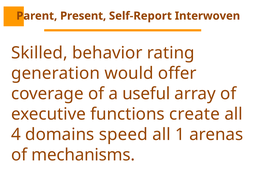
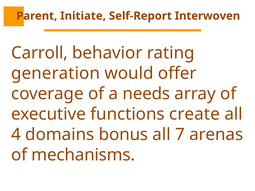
Present: Present -> Initiate (83, 16)
Skilled: Skilled -> Carroll (39, 53)
useful: useful -> needs (146, 94)
speed: speed -> bonus (123, 135)
1: 1 -> 7 (180, 135)
